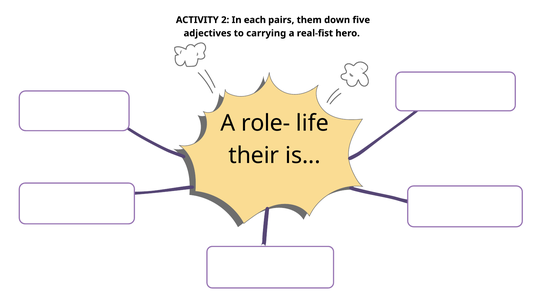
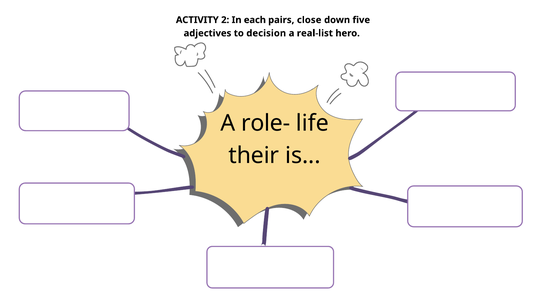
them: them -> close (309, 20)
carrying: carrying -> decision (266, 33)
real-fist: real-fist -> real-list (315, 33)
